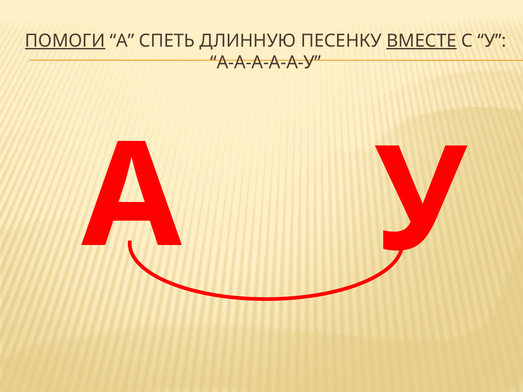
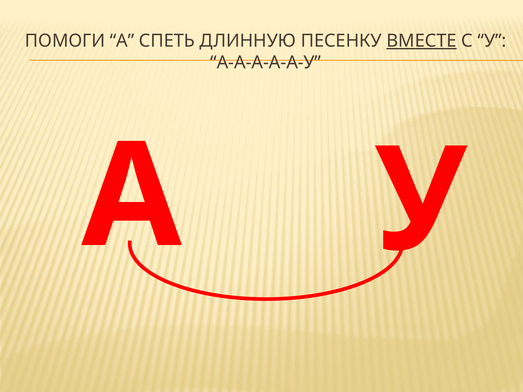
ПОМОГИ underline: present -> none (65, 41)
